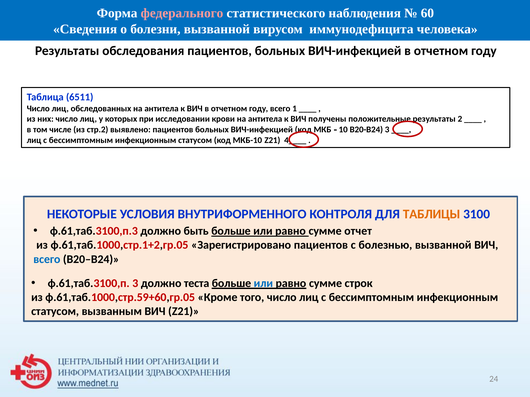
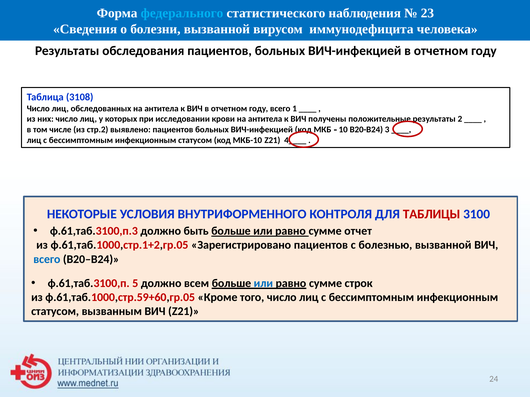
федерального colour: pink -> light blue (182, 13)
60: 60 -> 23 (427, 13)
6511: 6511 -> 3108 (80, 97)
ТАБЛИЦЫ colour: orange -> red (432, 214)
ф.61,таб.3100,п 3: 3 -> 5 (135, 284)
теста: теста -> всем (197, 284)
